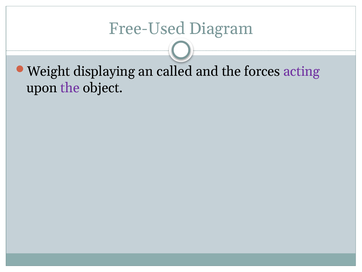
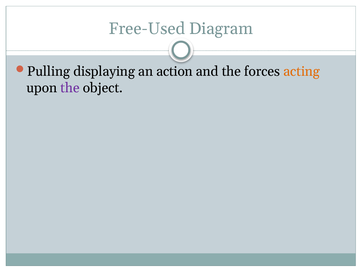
Weight: Weight -> Pulling (48, 71)
called: called -> action (175, 71)
acting colour: purple -> orange (302, 71)
